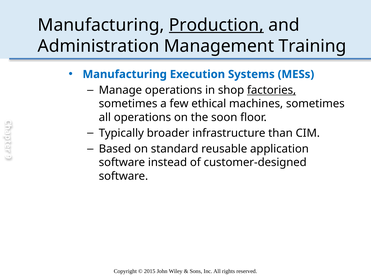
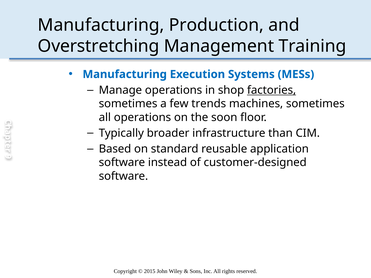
Production underline: present -> none (216, 25)
Administration: Administration -> Overstretching (99, 46)
ethical: ethical -> trends (209, 104)
